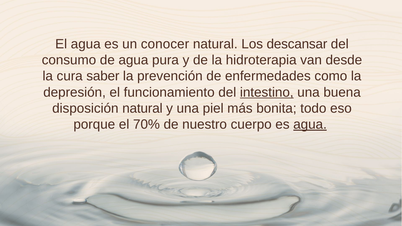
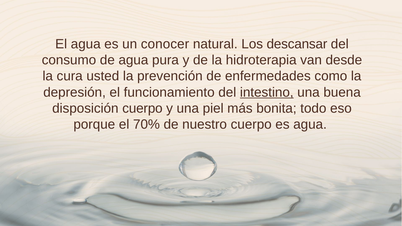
saber: saber -> usted (103, 76)
disposición natural: natural -> cuerpo (142, 108)
agua underline: present -> none (310, 125)
